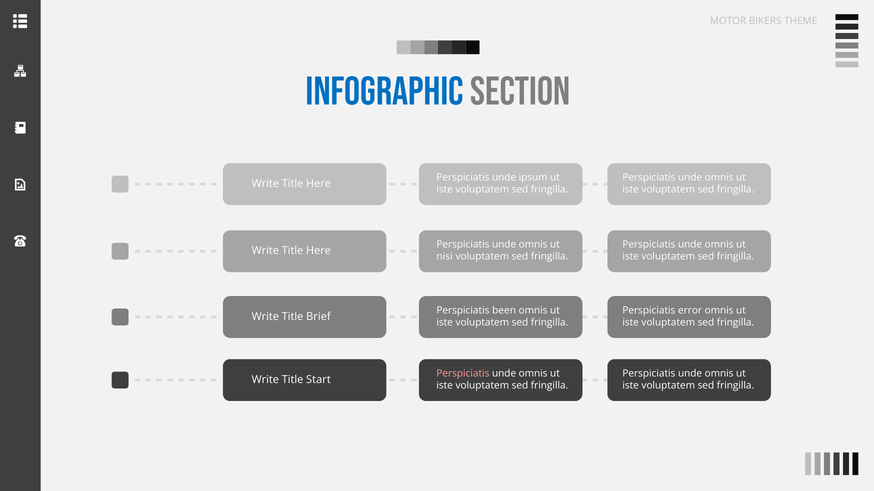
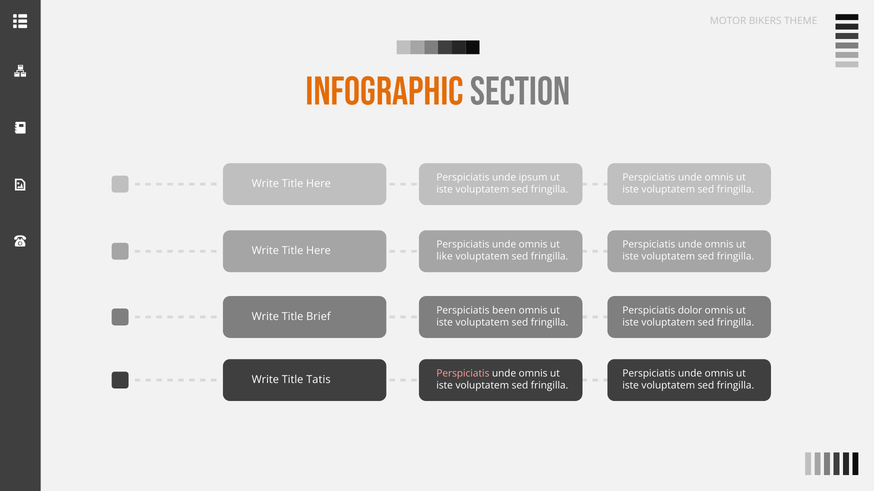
Infographic colour: blue -> orange (385, 92)
nisi: nisi -> like (445, 257)
error: error -> dolor (690, 311)
Start: Start -> Tatis (318, 380)
